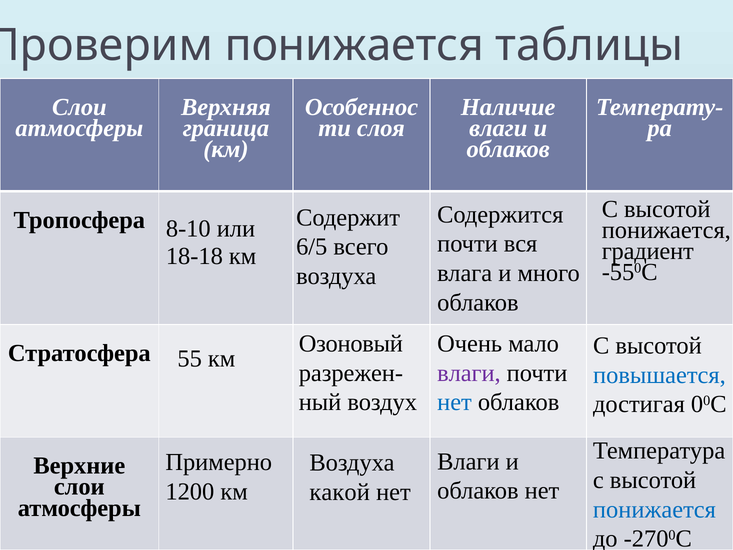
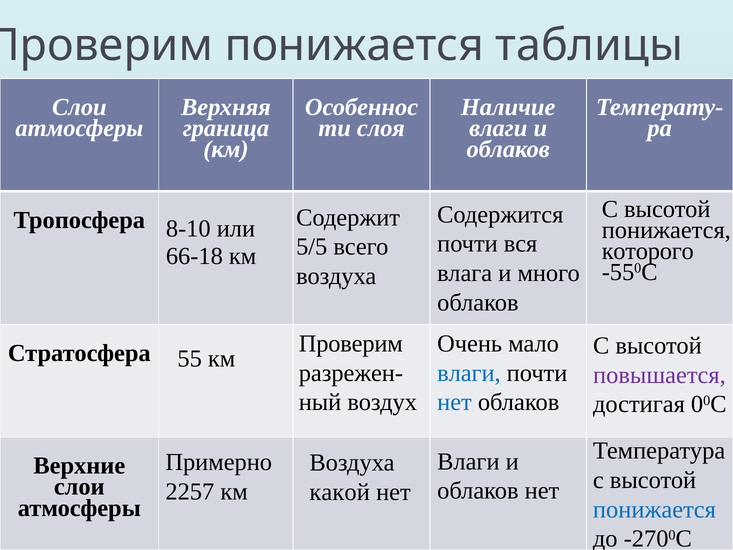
6/5: 6/5 -> 5/5 (312, 247)
градиент: градиент -> которого (648, 251)
18-18: 18-18 -> 66-18 (194, 256)
Озоновый: Озоновый -> Проверим (351, 344)
влаги colour: purple -> blue (469, 373)
повышается colour: blue -> purple (659, 375)
1200: 1200 -> 2257 (190, 491)
